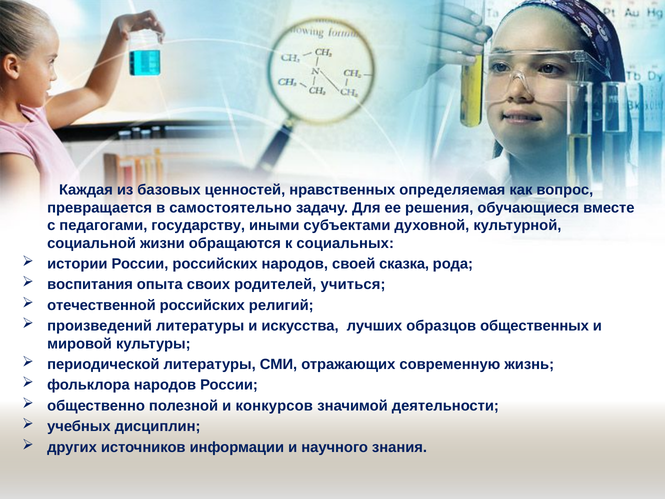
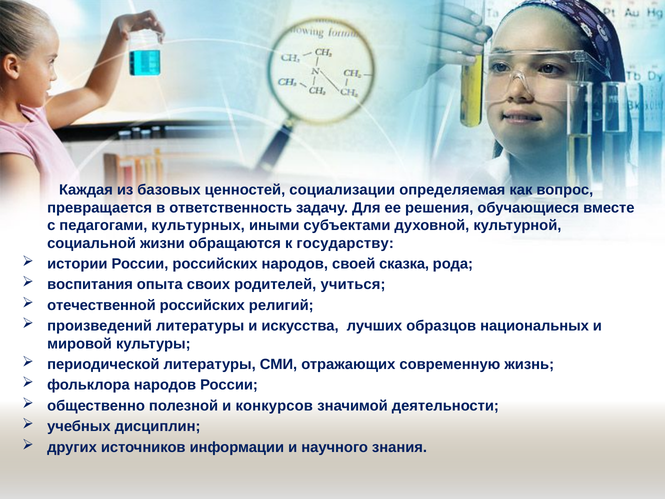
нравственных: нравственных -> социализации (342, 190)
самостоятельно: самостоятельно -> ответственность (231, 208)
государству: государству -> культурных (198, 225)
социальных: социальных -> государству (345, 243)
общественных: общественных -> национальных (535, 326)
